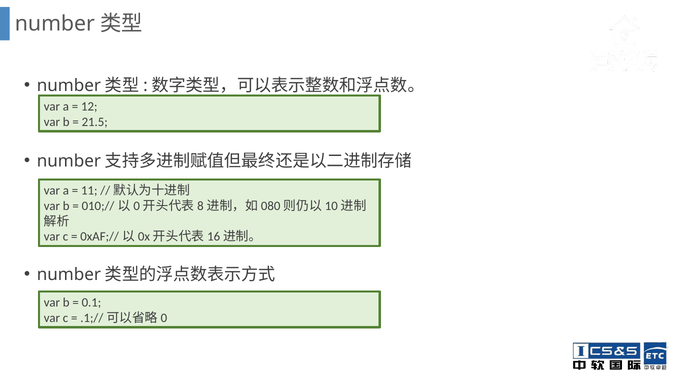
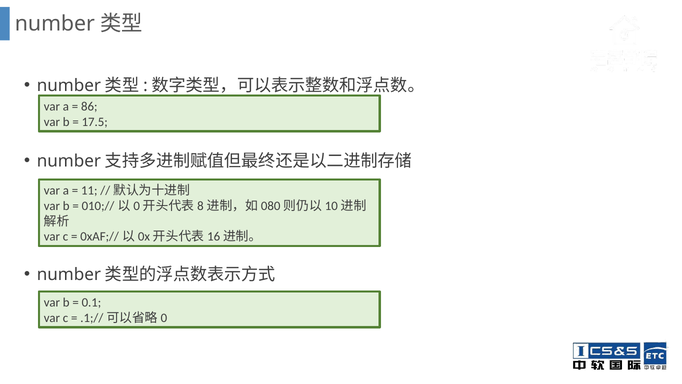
12: 12 -> 86 (89, 106)
21.5: 21.5 -> 17.5 (95, 122)
